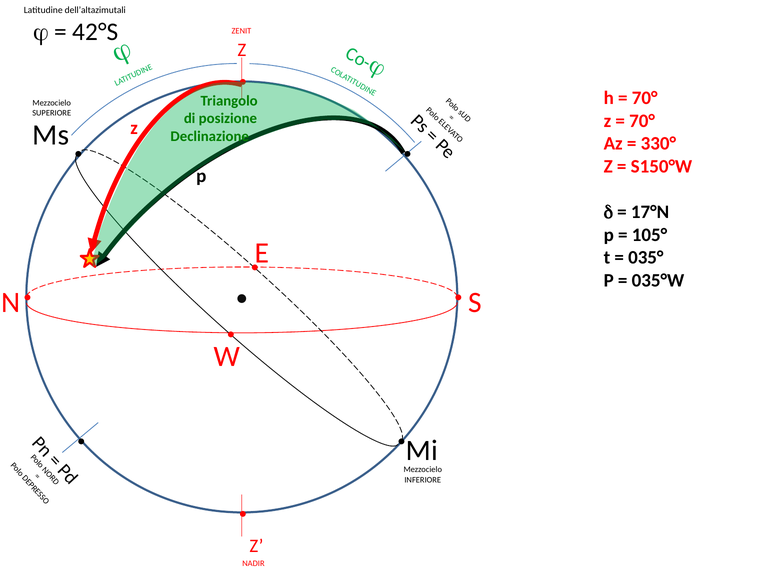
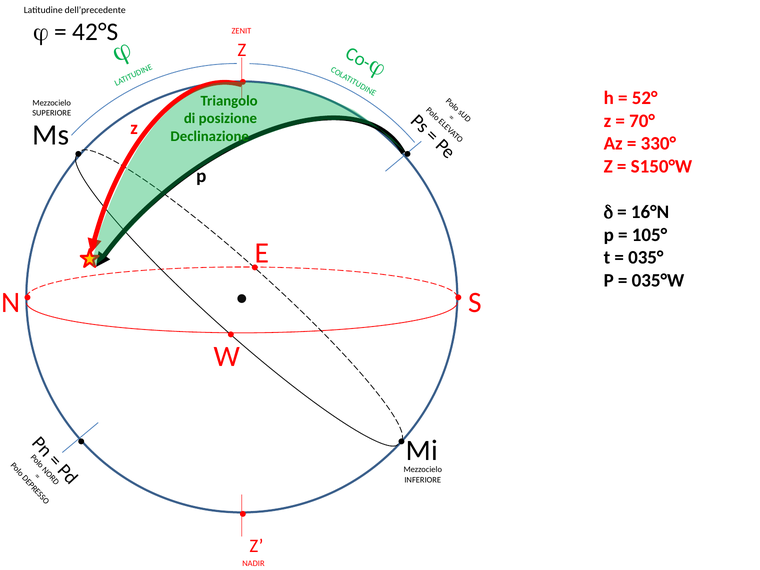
dell’altazimutali: dell’altazimutali -> dell’precedente (95, 10)
70°: 70° -> 52° (645, 98)
17°N: 17°N -> 16°N (650, 212)
